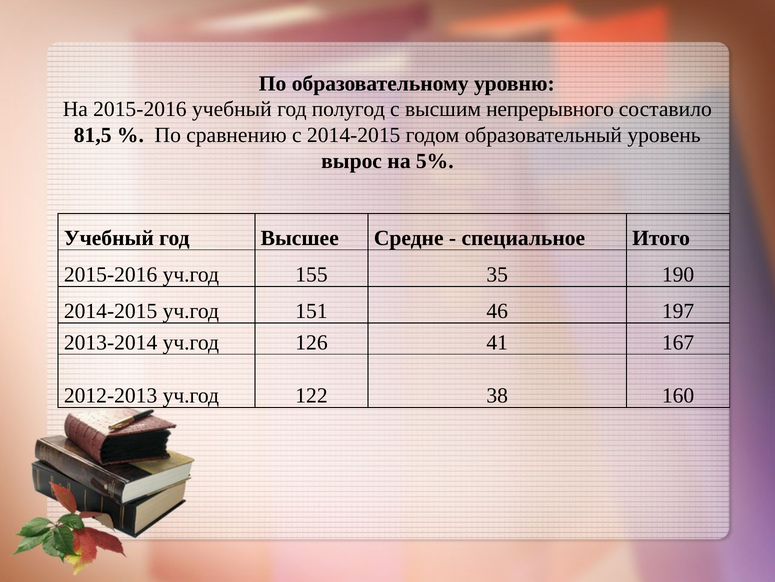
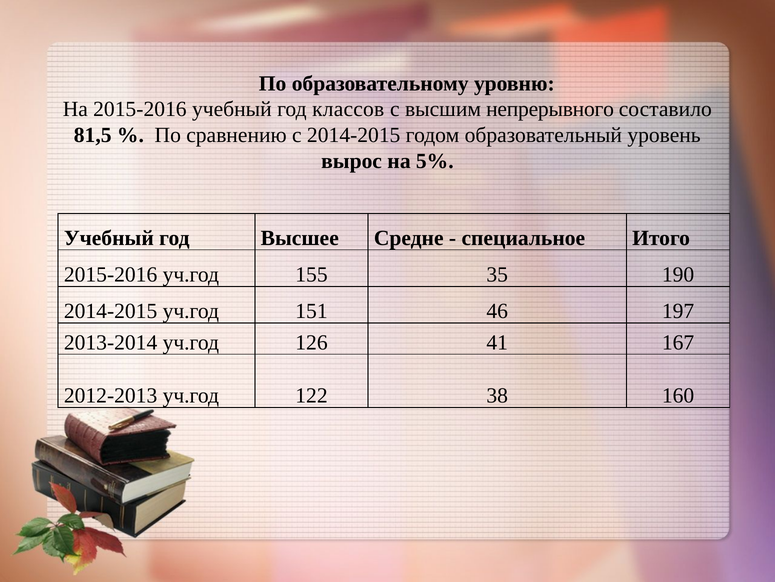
полугод: полугод -> классов (348, 109)
